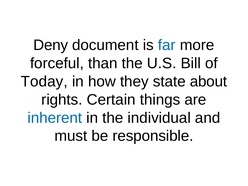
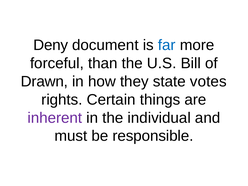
Today: Today -> Drawn (44, 81)
about: about -> votes (208, 81)
inherent colour: blue -> purple (55, 118)
